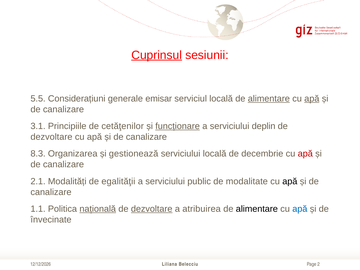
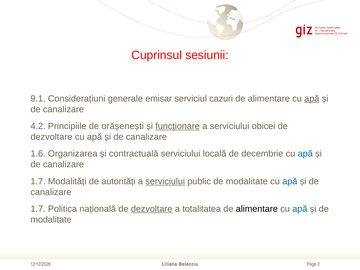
Cuprinsul underline: present -> none (157, 55)
5.5: 5.5 -> 9.1 (38, 99)
serviciul locală: locală -> cazuri (221, 99)
alimentare underline: present -> none (269, 99)
3.1: 3.1 -> 4.2 (38, 126)
cetăţenilor: cetăţenilor -> orășenești (123, 126)
deplin: deplin -> obicei (264, 126)
8.3: 8.3 -> 1.6 (38, 154)
gestionează: gestionează -> contractuală (134, 154)
apă colour: red -> blue (305, 154)
2.1: 2.1 -> 1.7 (38, 181)
egalităţii: egalităţii -> autorități (118, 181)
serviciului underline: none -> present (165, 181)
apă colour: black -> blue (290, 181)
1.1: 1.1 -> 1.7 (38, 209)
națională underline: present -> none (98, 209)
atribuirea: atribuirea -> totalitatea (202, 209)
învecinate: învecinate -> modalitate (51, 220)
